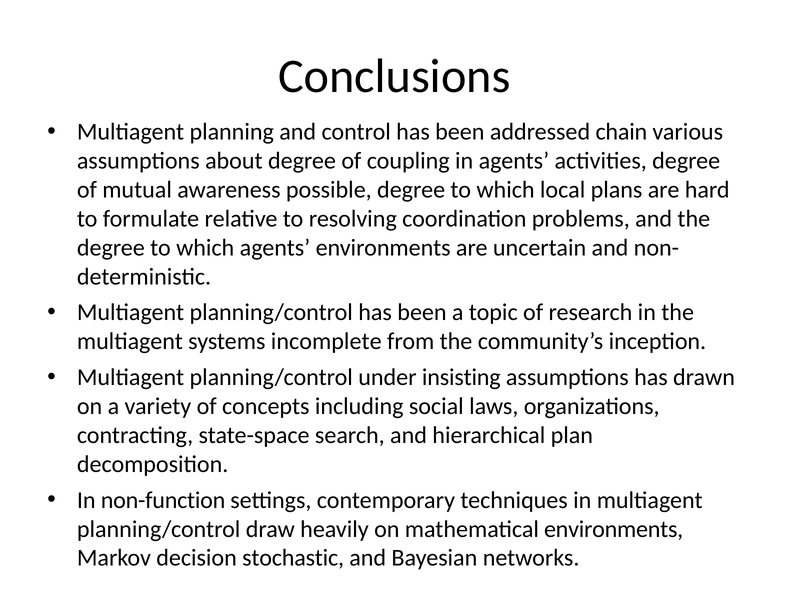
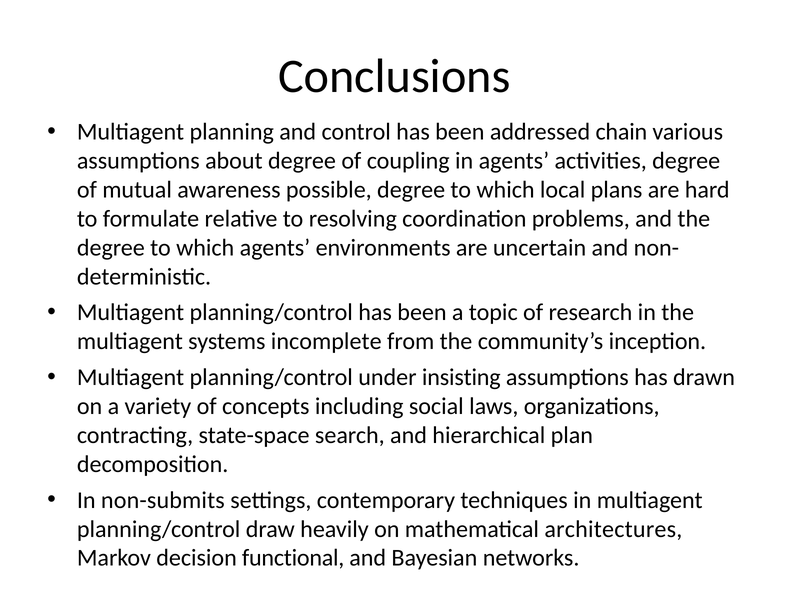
non-function: non-function -> non-submits (163, 500)
mathematical environments: environments -> architectures (613, 529)
stochastic: stochastic -> functional (293, 558)
